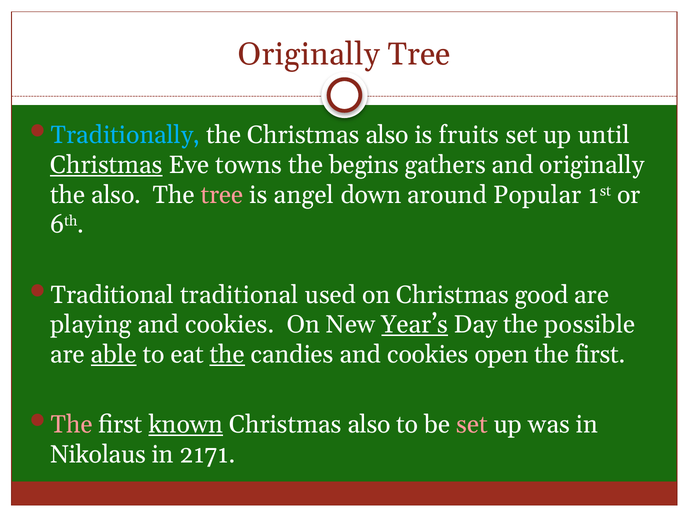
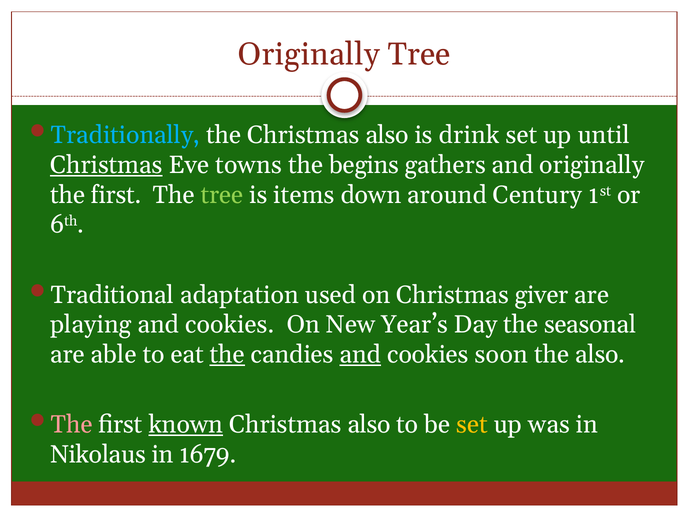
fruits: fruits -> drink (469, 135)
also: also -> first (116, 195)
tree colour: pink -> light green (222, 195)
angel: angel -> items (304, 195)
Popular: Popular -> Century (537, 195)
Traditional traditional: traditional -> adaptation (239, 295)
good: good -> giver (542, 295)
Year’s underline: present -> none (415, 325)
possible: possible -> seasonal (590, 325)
able underline: present -> none (114, 354)
and underline: none -> present (360, 354)
open: open -> soon (501, 354)
first: first -> also (600, 354)
set colour: pink -> yellow (472, 424)
2171: 2171 -> 1679 (208, 454)
